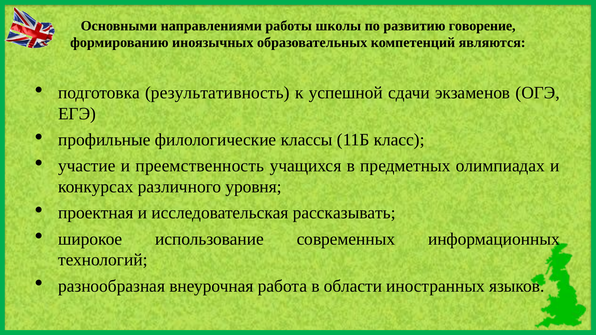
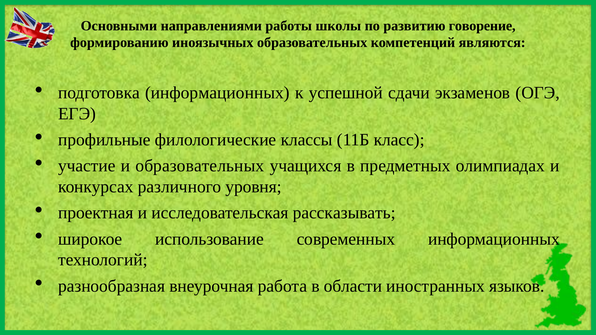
подготовка результативность: результативность -> информационных (217, 93)
и преемственность: преемственность -> образовательных (200, 166)
